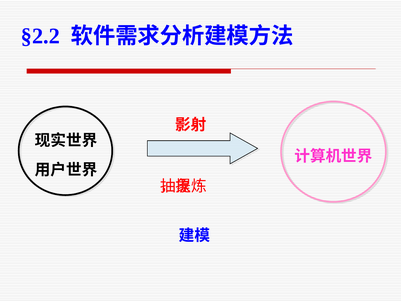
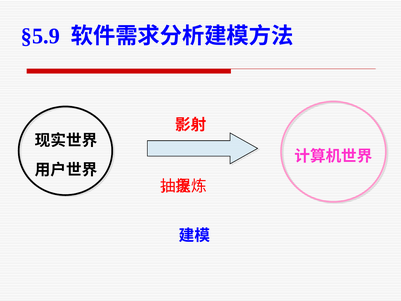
§2.2: §2.2 -> §5.9 (40, 36)
